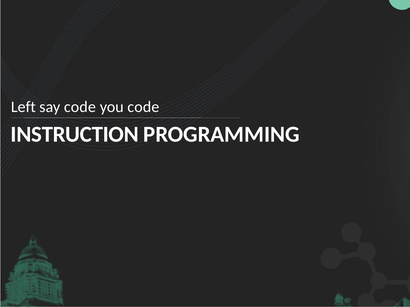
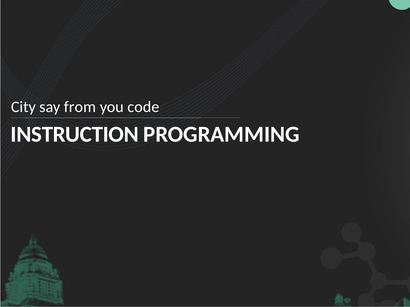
Left: Left -> City (23, 107)
say code: code -> from (80, 107)
